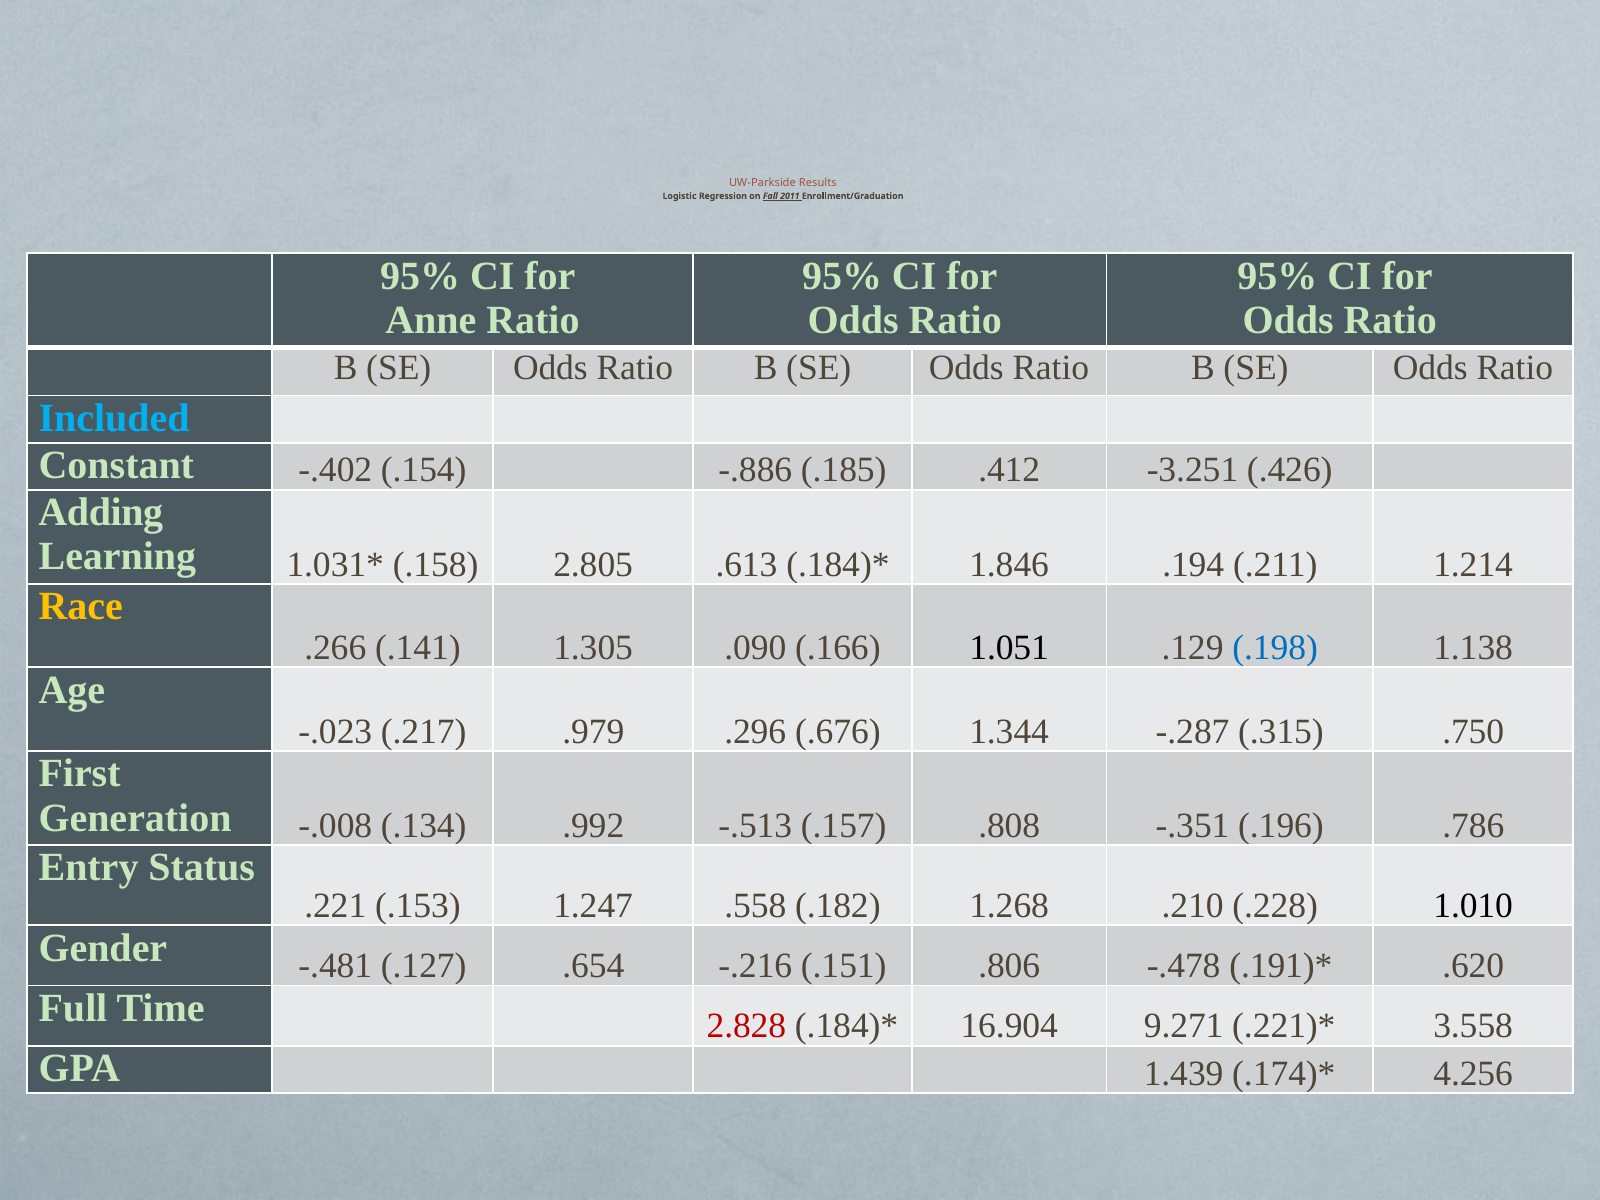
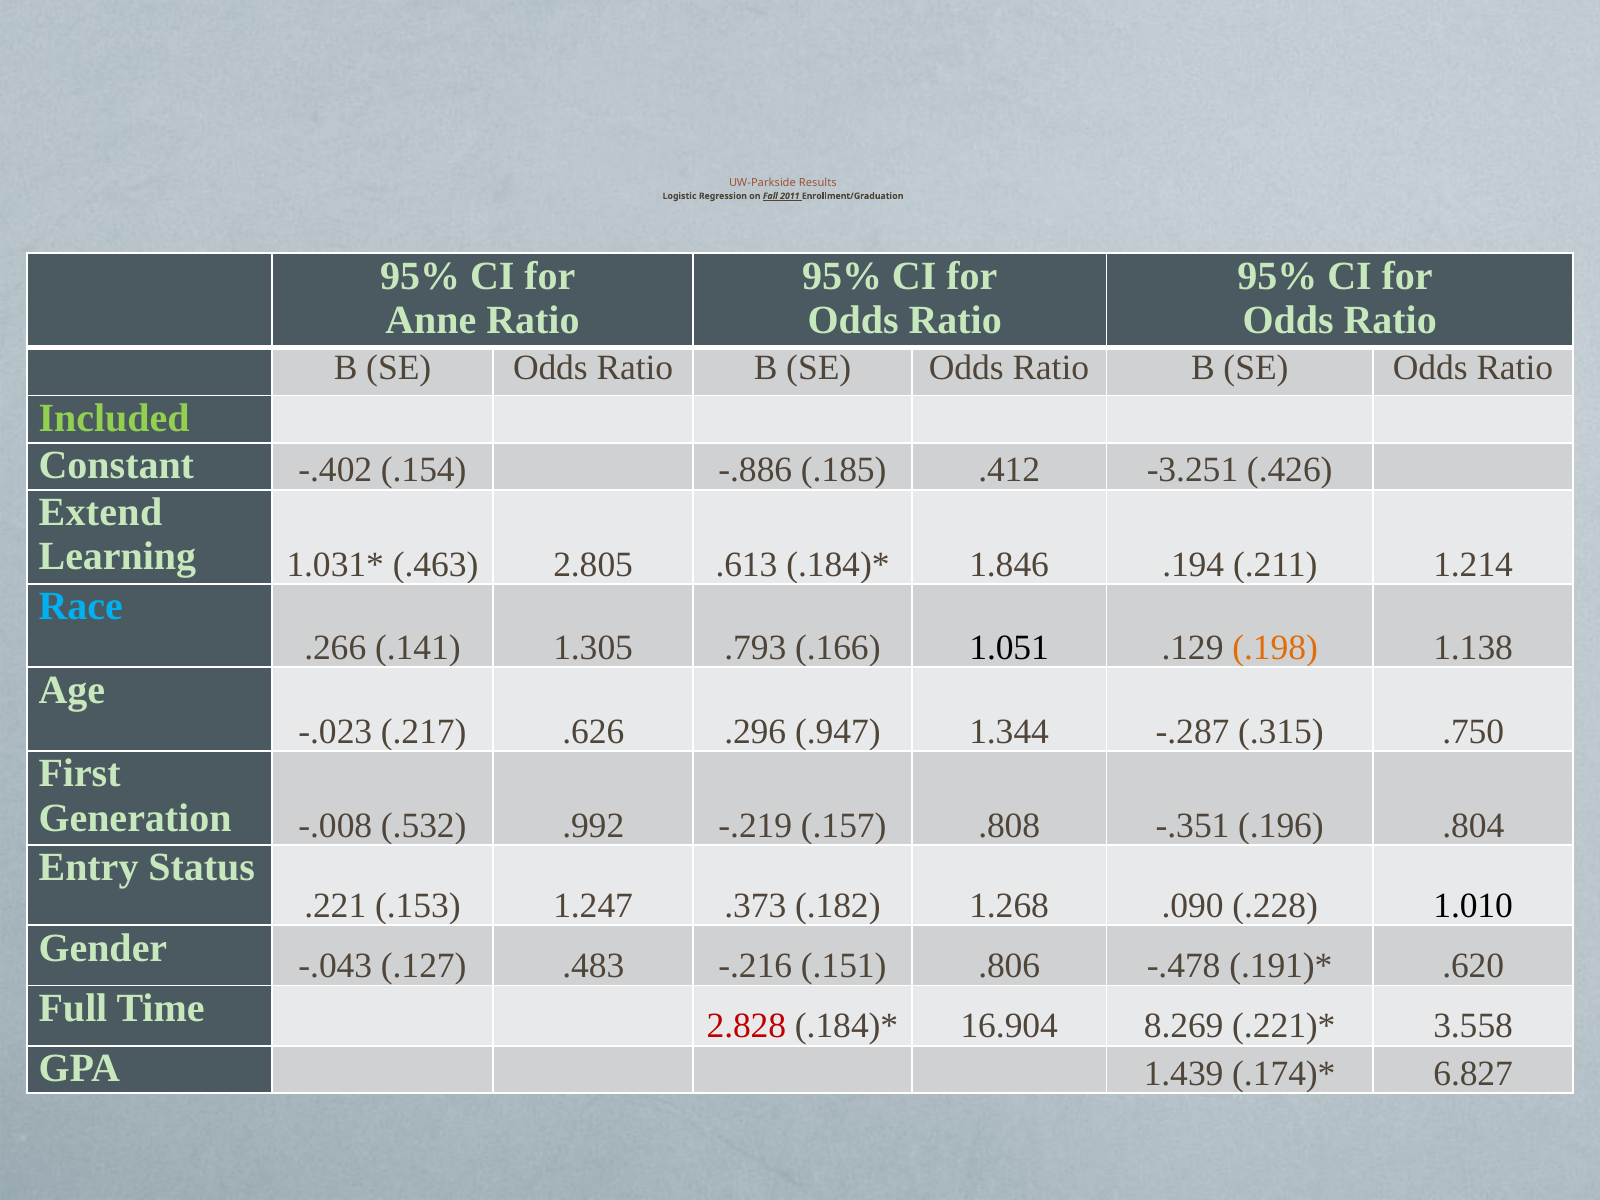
Included colour: light blue -> light green (114, 418)
Adding: Adding -> Extend (100, 512)
.158: .158 -> .463 (436, 564)
Race colour: yellow -> light blue (81, 606)
.090: .090 -> .793 (755, 648)
.198 colour: blue -> orange (1275, 648)
.979: .979 -> .626 (593, 732)
.676: .676 -> .947 (838, 732)
.134: .134 -> .532 (424, 826)
-.513: -.513 -> -.219 (755, 826)
.786: .786 -> .804 (1473, 826)
.558: .558 -> .373 (755, 906)
.210: .210 -> .090 (1193, 906)
-.481: -.481 -> -.043 (335, 966)
.654: .654 -> .483 (593, 966)
9.271: 9.271 -> 8.269 (1184, 1026)
4.256: 4.256 -> 6.827 (1473, 1073)
